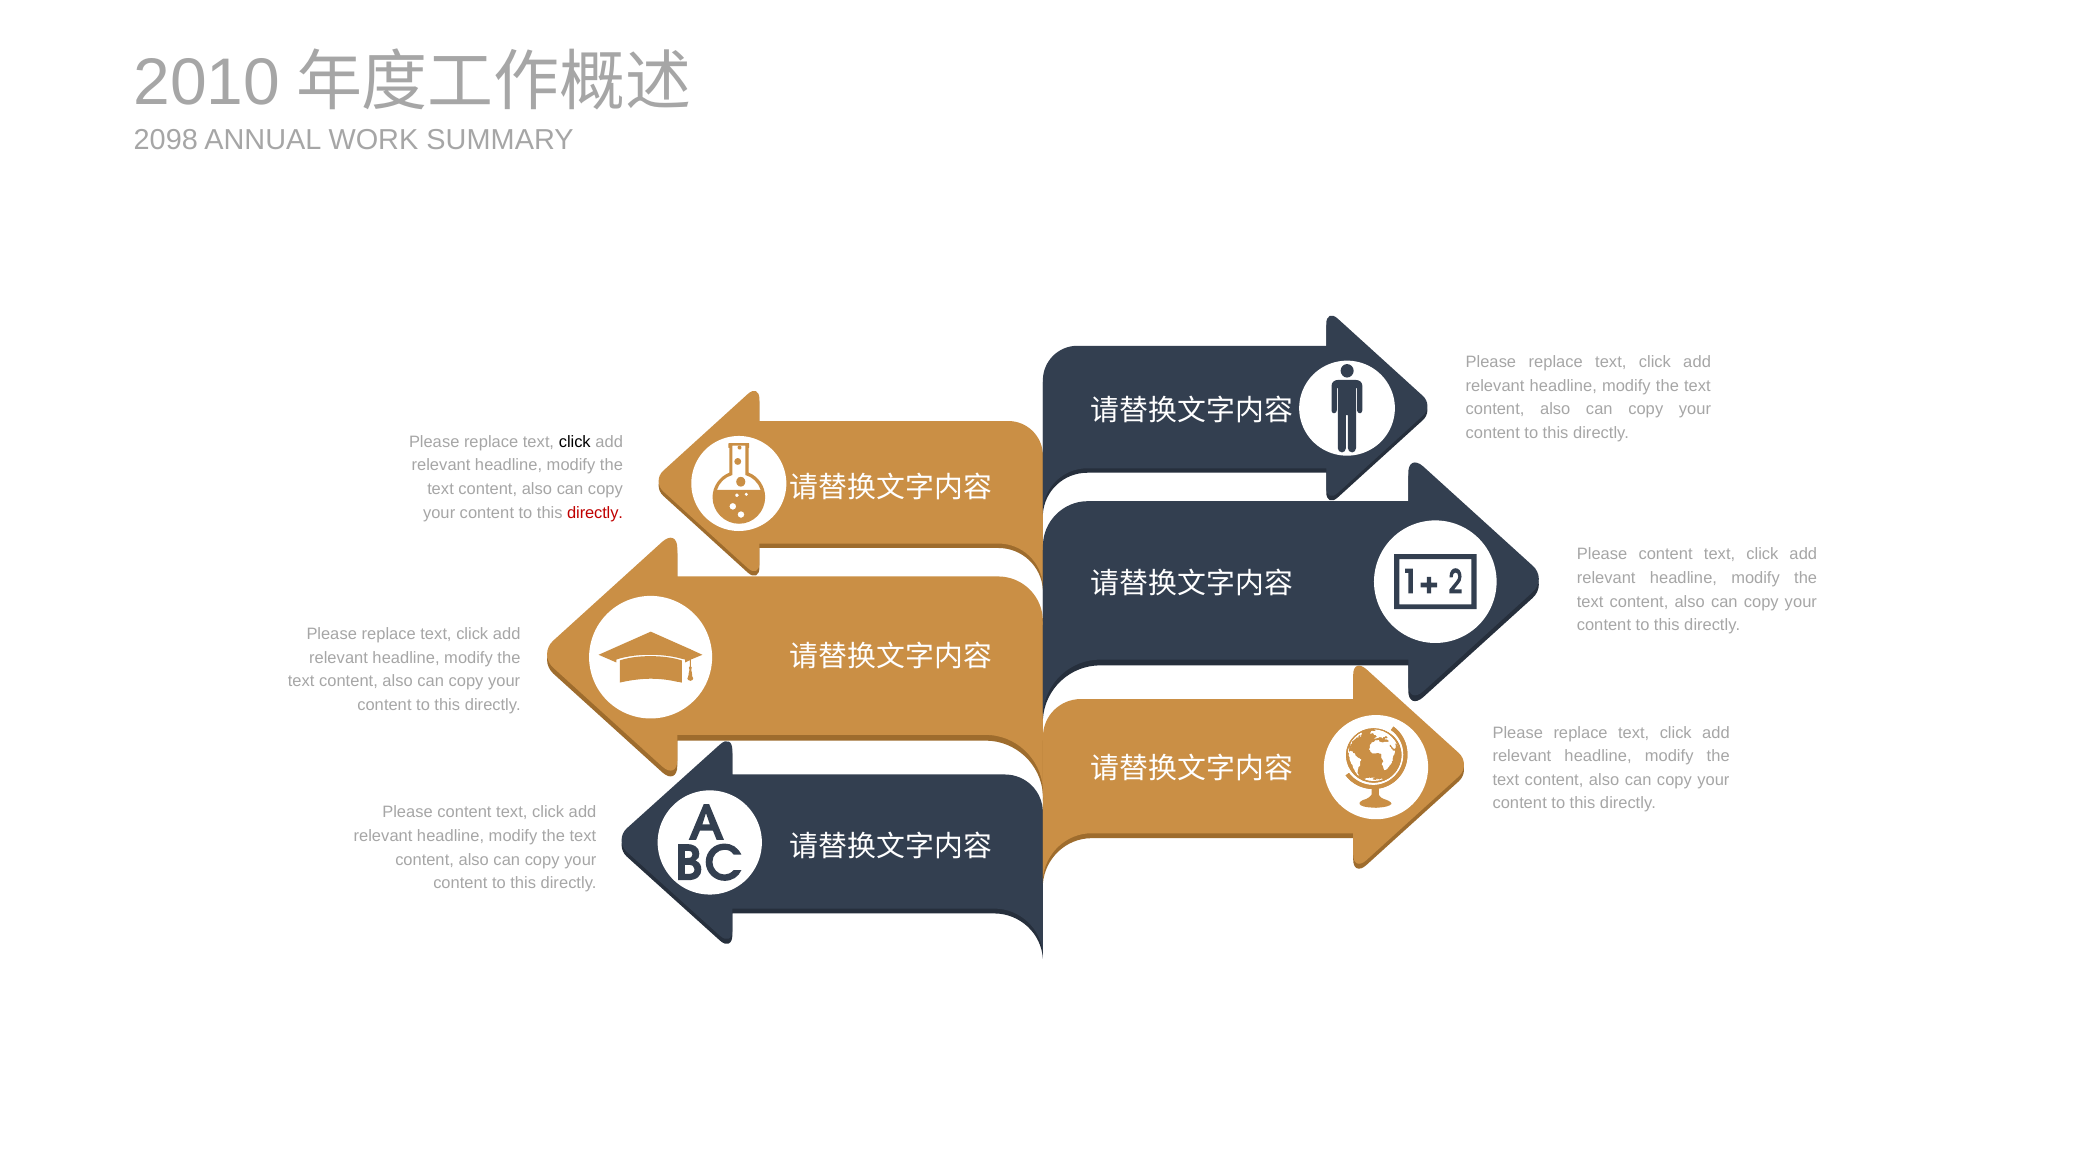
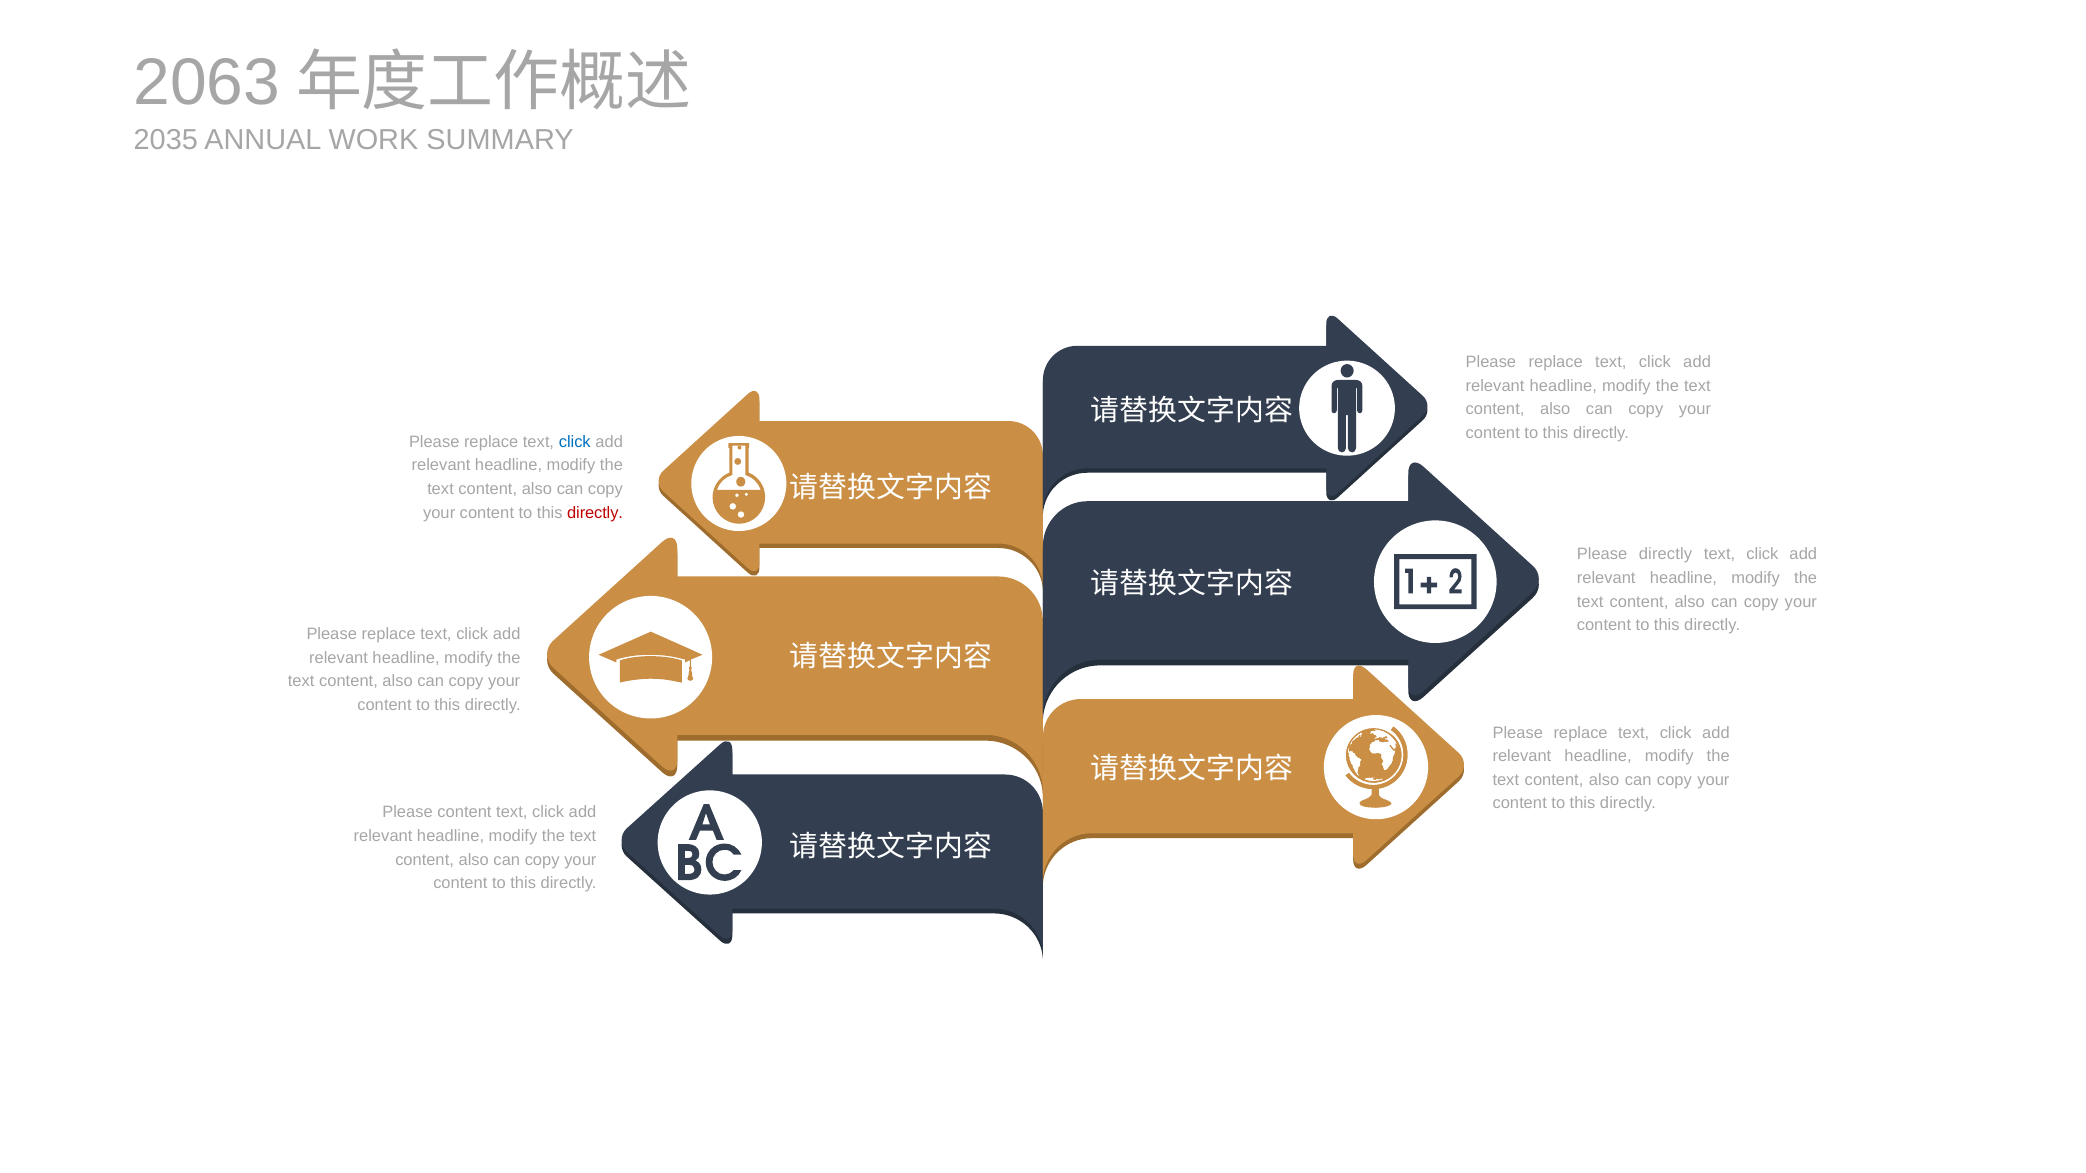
2010: 2010 -> 2063 (207, 82)
2098: 2098 -> 2035 (166, 140)
click colour: black -> blue (575, 442)
content: content -> directly (1666, 554)
